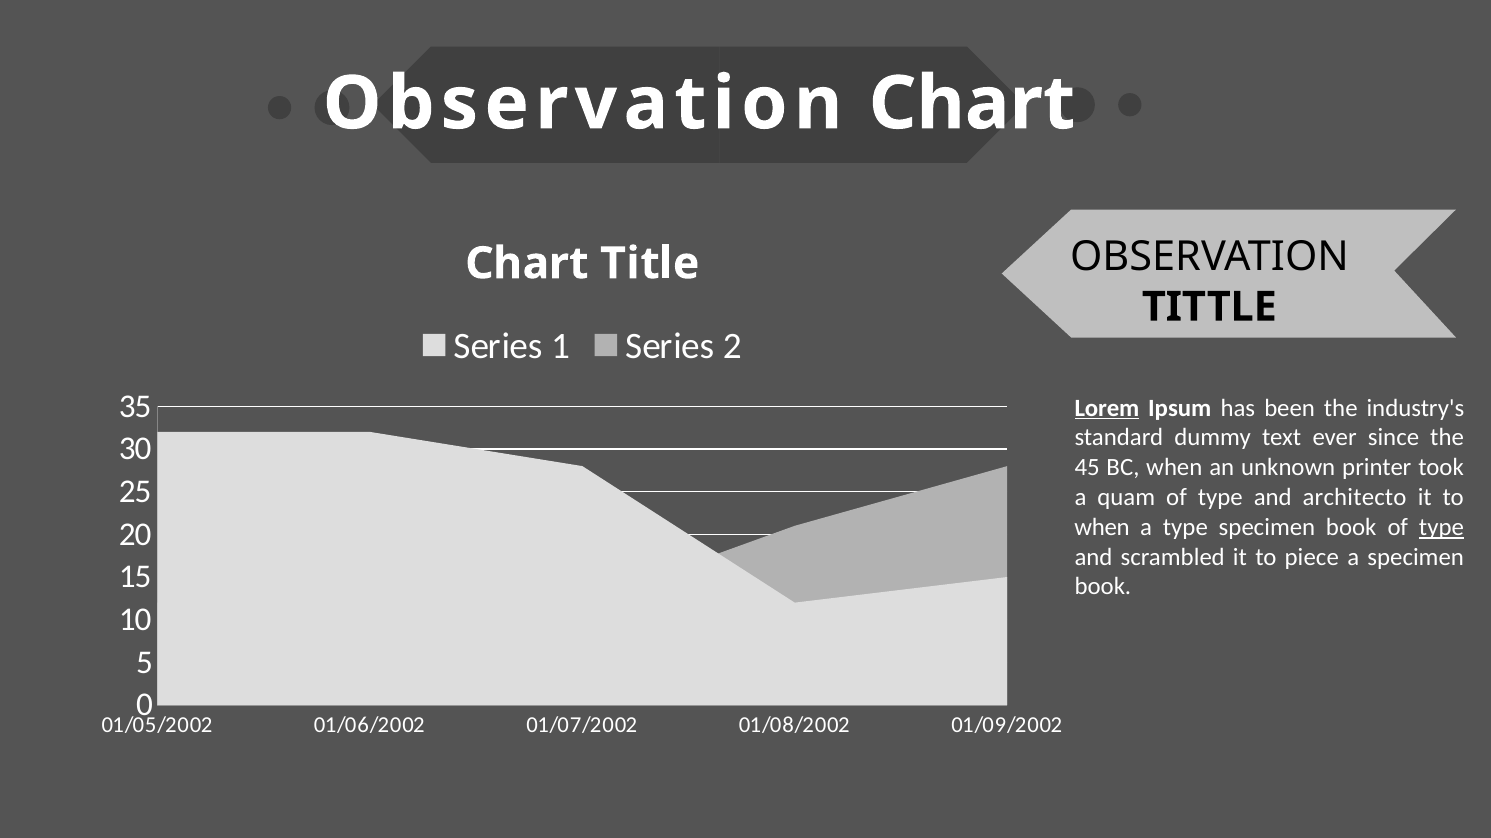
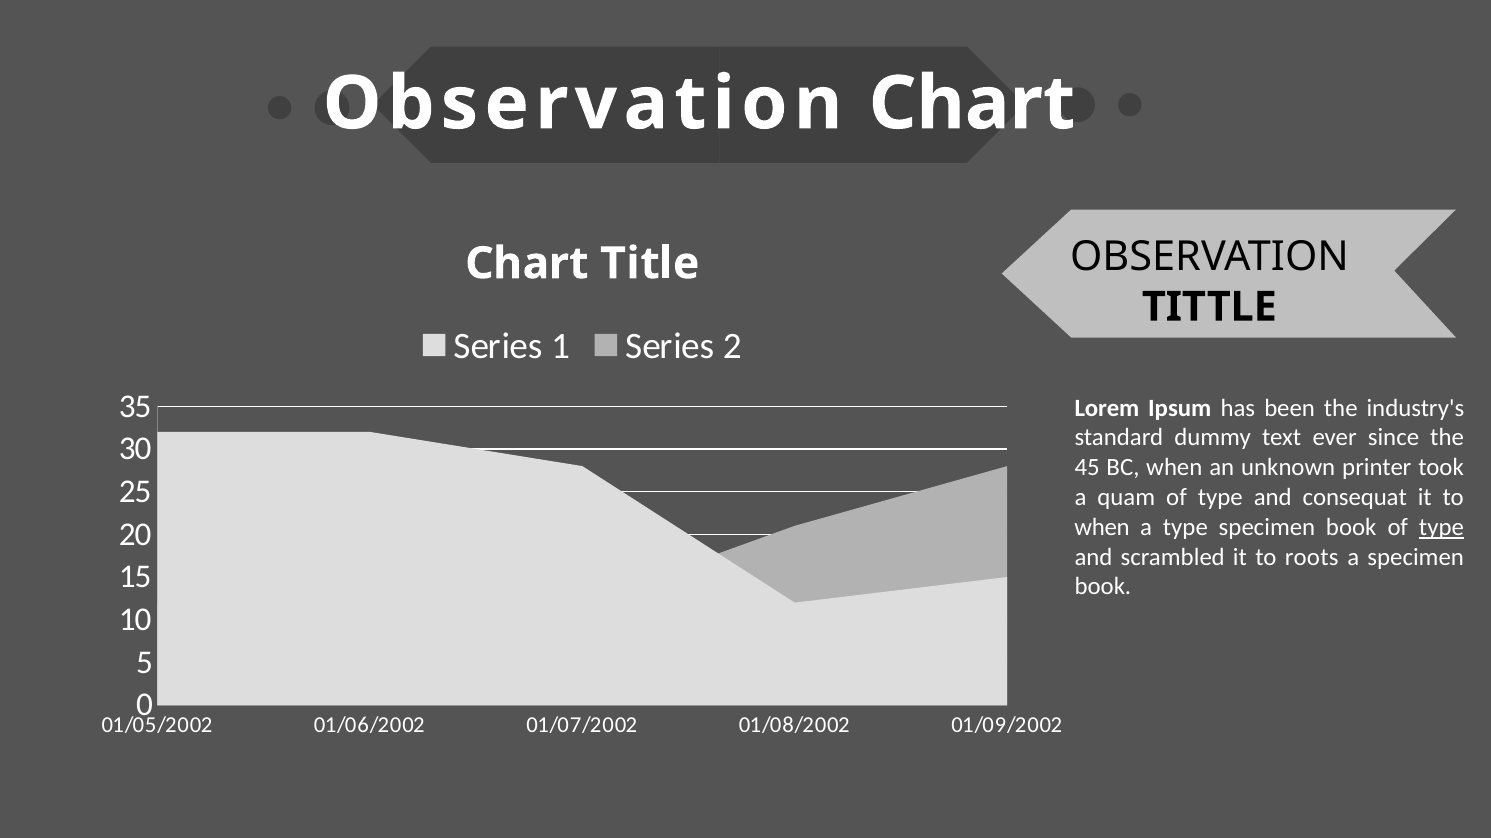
Lorem underline: present -> none (1107, 408)
architecto: architecto -> consequat (1355, 498)
piece: piece -> roots (1312, 557)
